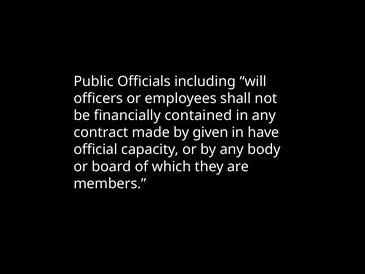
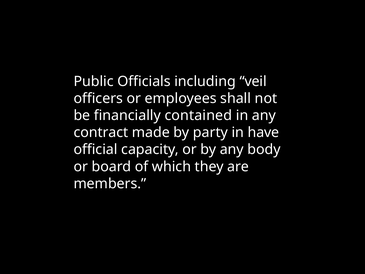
will: will -> veil (253, 81)
given: given -> party (210, 132)
